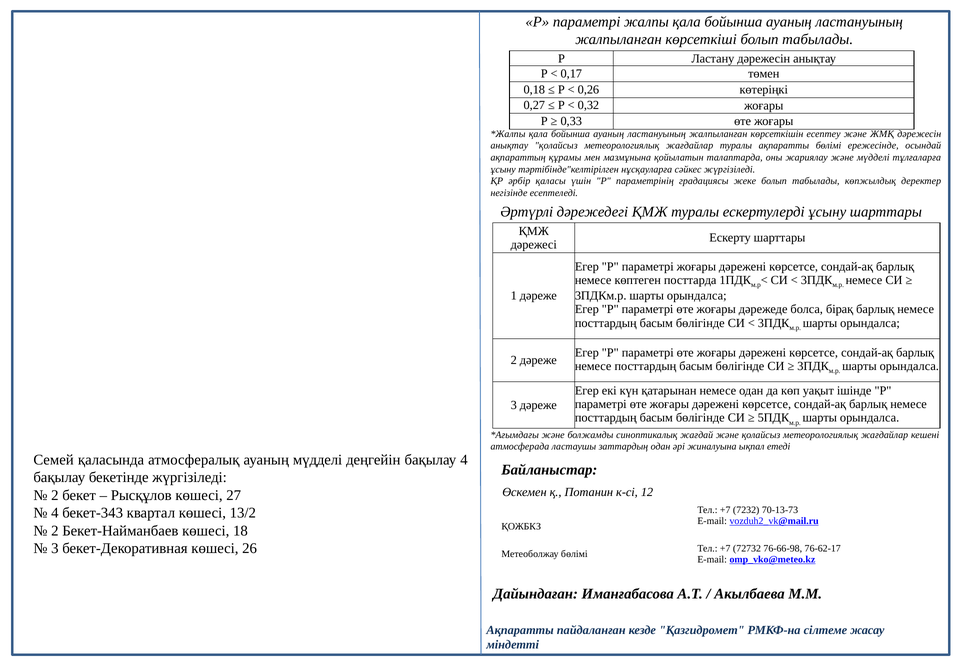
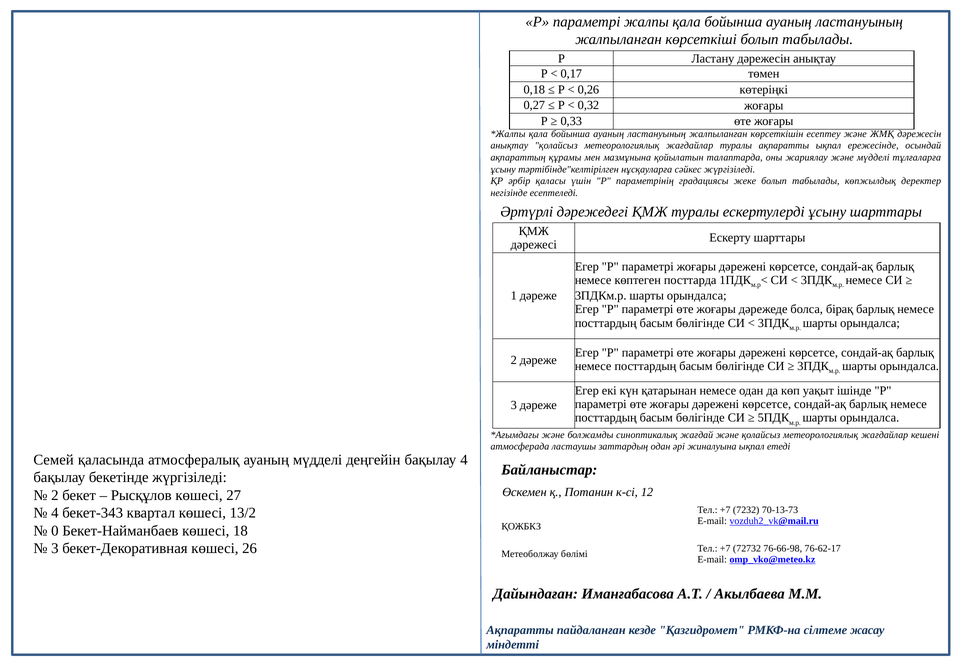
ақпаратты бөлімі: бөлімі -> ықпал (828, 146)
2: 2 -> 0 (55, 531)
